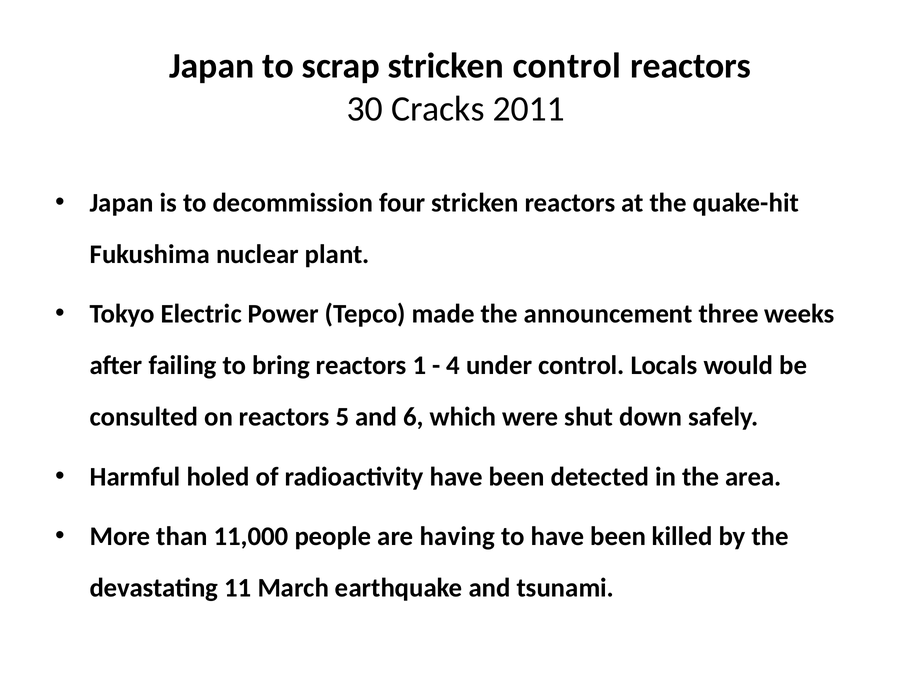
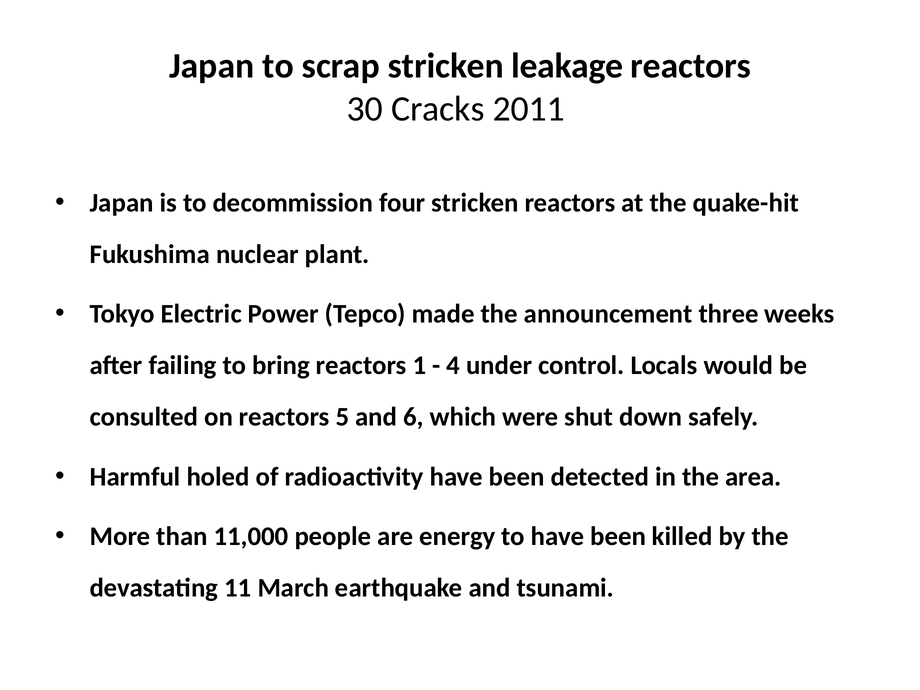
stricken control: control -> leakage (567, 66)
having: having -> energy (457, 536)
